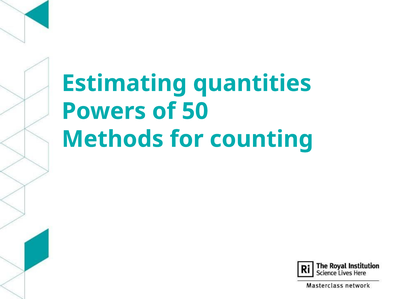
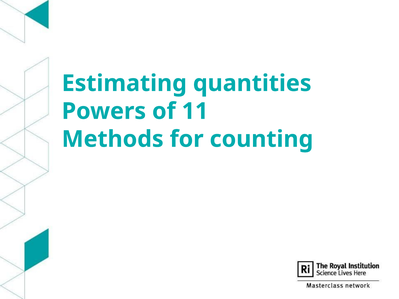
50: 50 -> 11 (195, 111)
